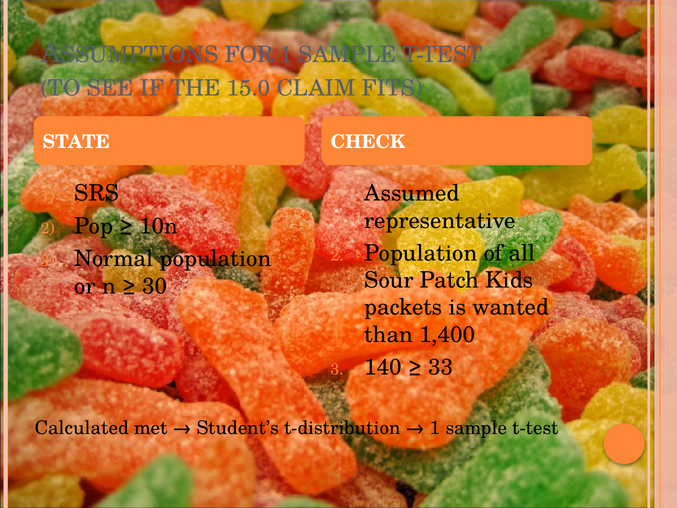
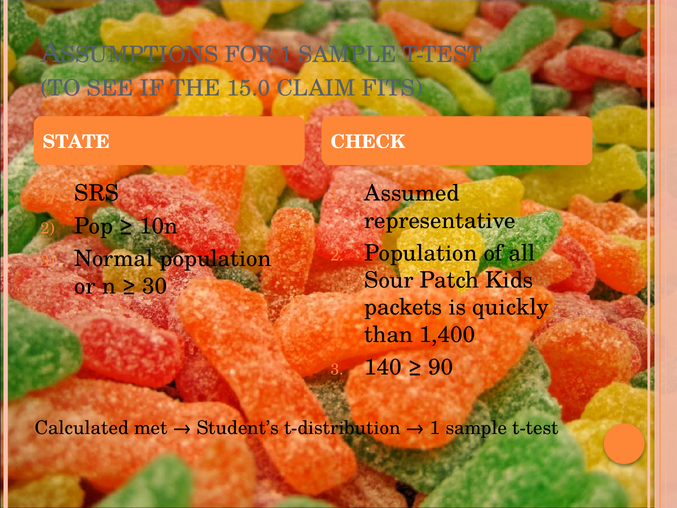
wanted: wanted -> quickly (511, 307)
33: 33 -> 90 (441, 367)
